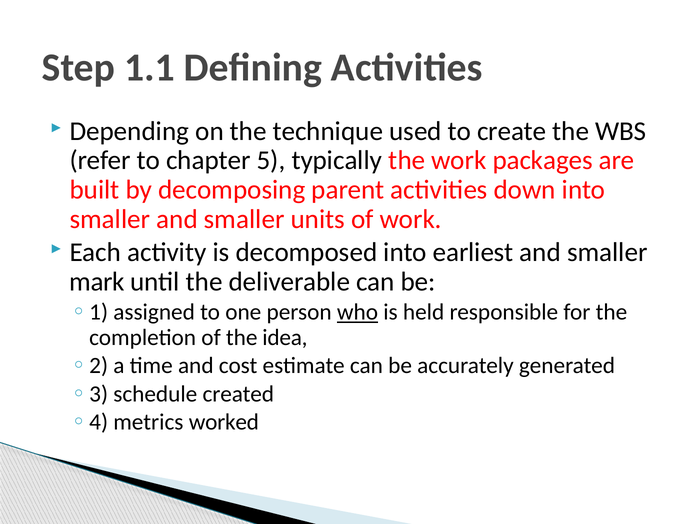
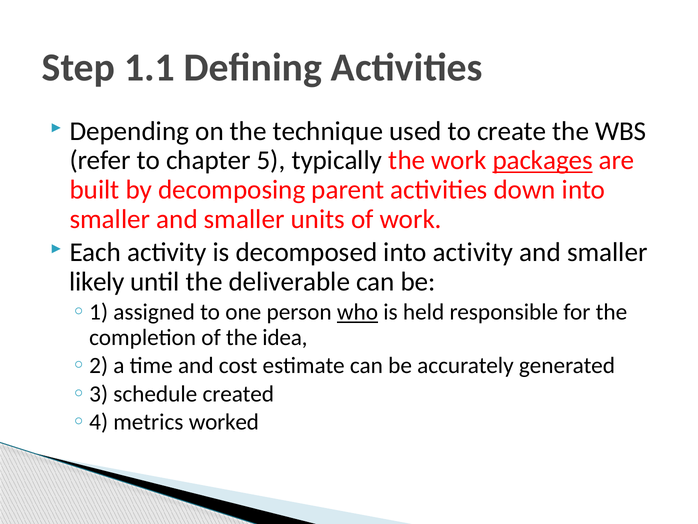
packages underline: none -> present (543, 160)
into earliest: earliest -> activity (473, 252)
mark: mark -> likely (97, 282)
